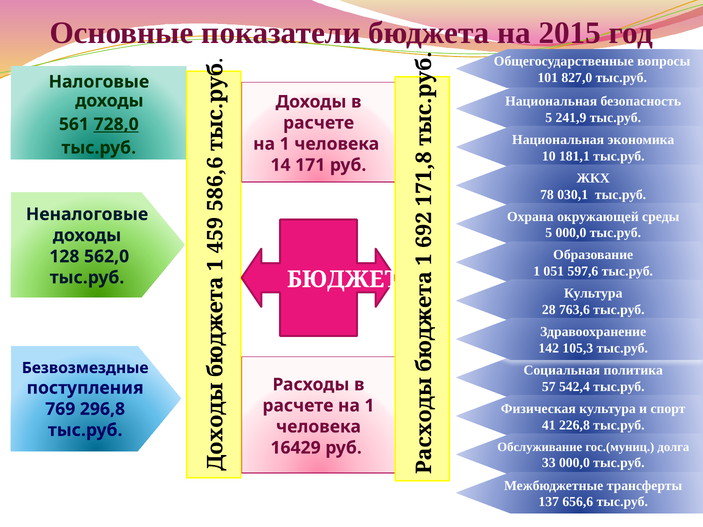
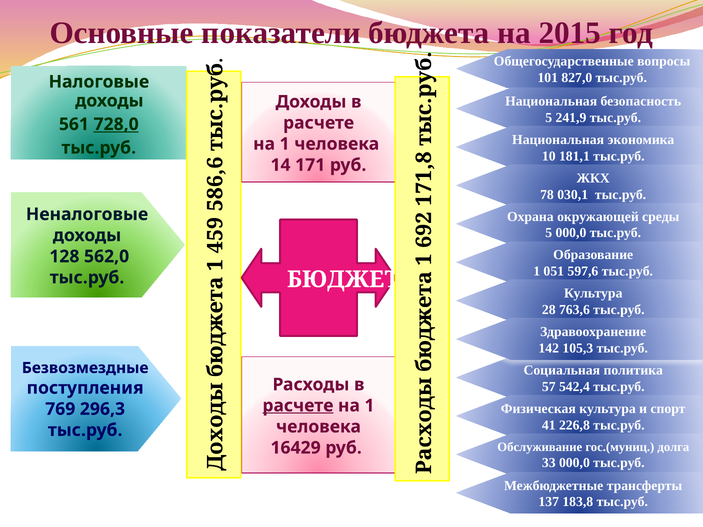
расчете underline: none -> present (298, 406)
296,8: 296,8 -> 296,3 (102, 409)
656,6: 656,6 -> 183,8 (578, 502)
